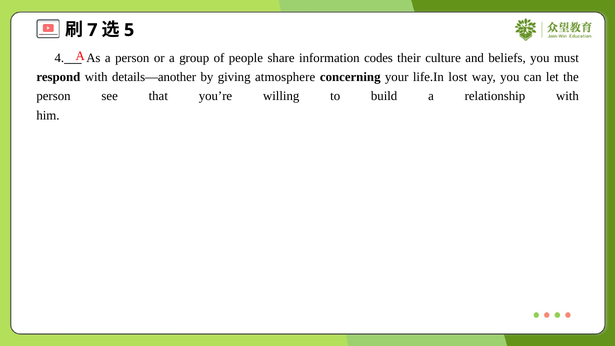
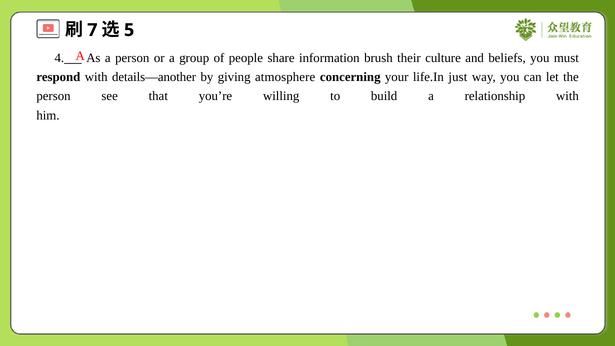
codes: codes -> brush (378, 58)
lost: lost -> just (458, 77)
